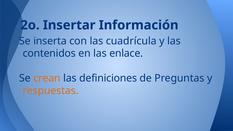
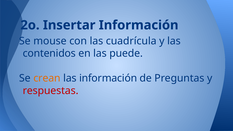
inserta: inserta -> mouse (50, 41)
enlace: enlace -> puede (126, 53)
las definiciones: definiciones -> información (108, 78)
respuestas colour: orange -> red (51, 91)
